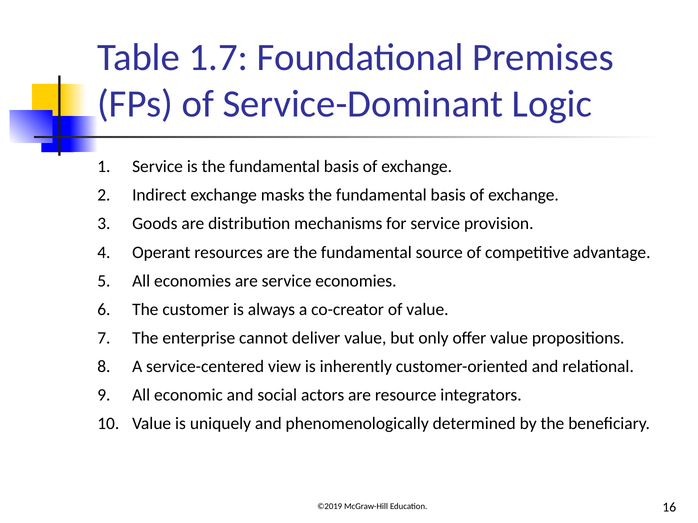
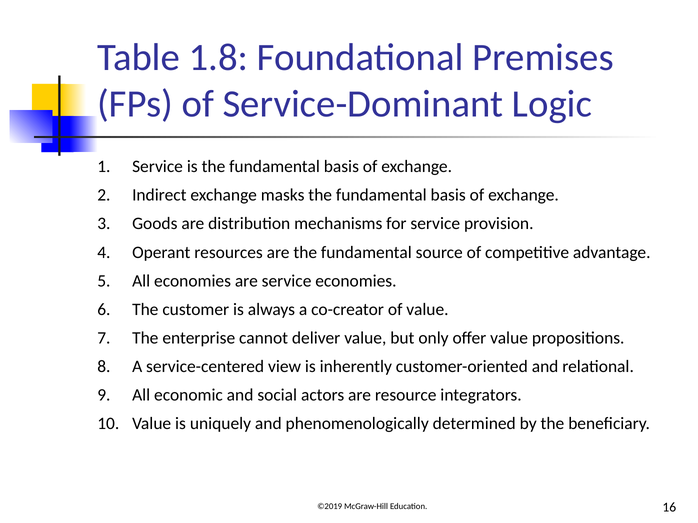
1.7: 1.7 -> 1.8 (218, 57)
